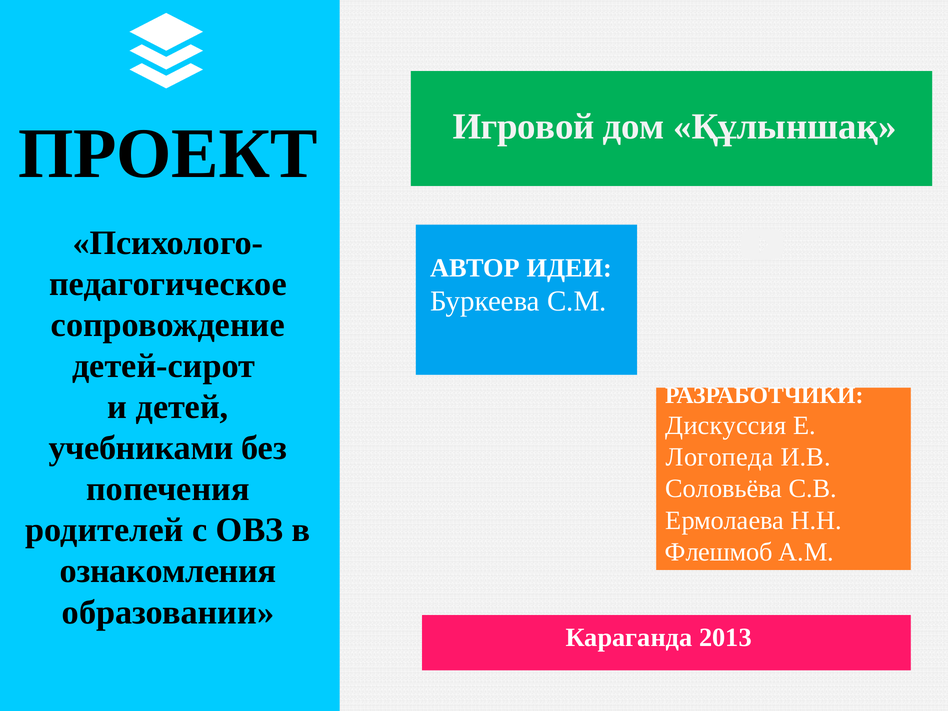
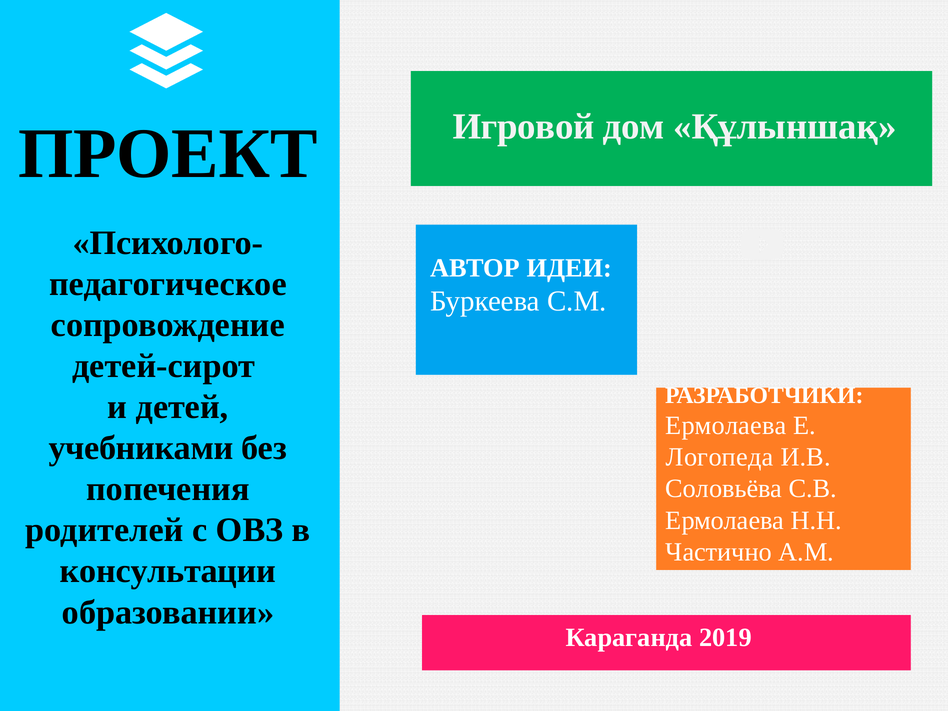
Дискуссия: Дискуссия -> Ермолаева (726, 426)
Флешмоб: Флешмоб -> Частично (719, 552)
ознакомления: ознакомления -> консультации (168, 571)
2013: 2013 -> 2019 (725, 637)
